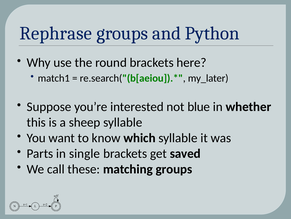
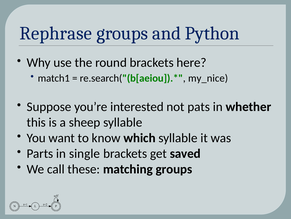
my_later: my_later -> my_nice (208, 78)
blue: blue -> pats (199, 106)
